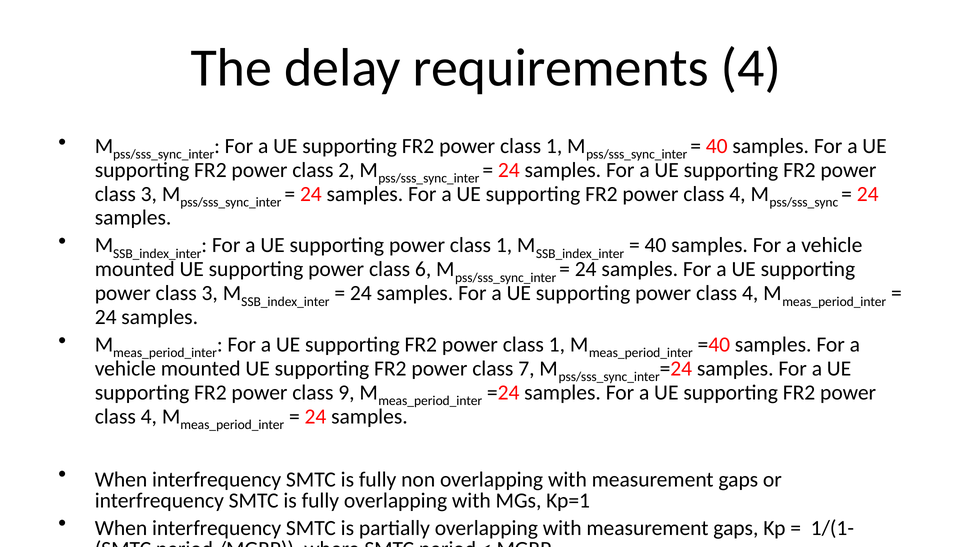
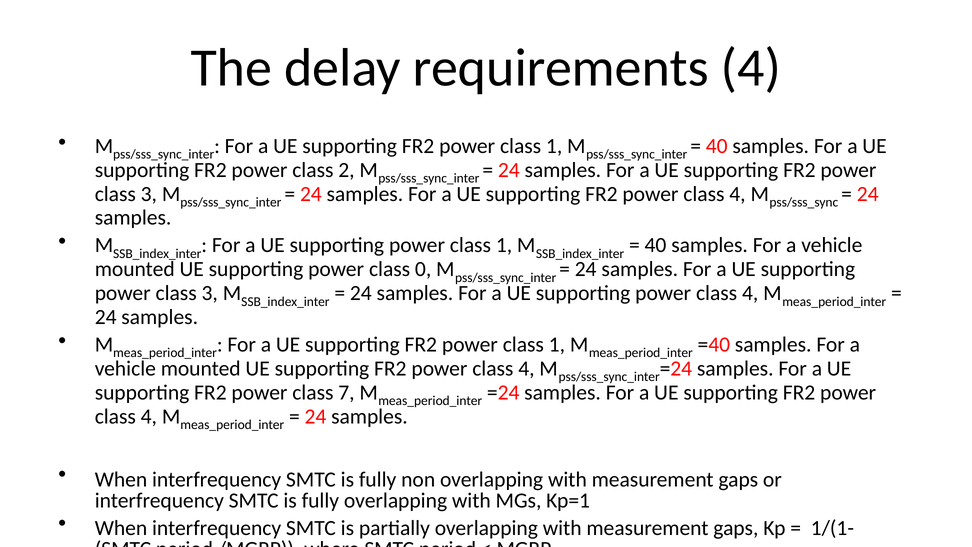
6: 6 -> 0 (423, 269)
7: 7 -> 4 (526, 368)
9: 9 -> 7 (346, 392)
